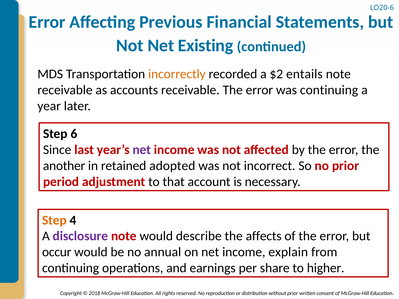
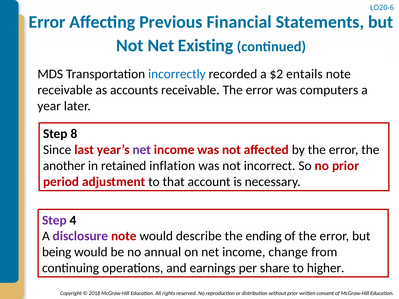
incorrectly colour: orange -> blue (177, 74)
was continuing: continuing -> computers (329, 90)
6: 6 -> 8 (74, 134)
adopted: adopted -> inflation (172, 166)
Step colour: orange -> purple (54, 220)
affects: affects -> ending (264, 236)
occur: occur -> being (57, 252)
explain: explain -> change (288, 252)
